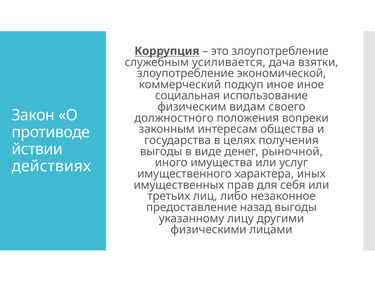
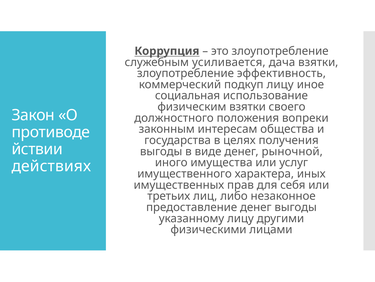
экономической: экономической -> эффективность (281, 73)
подкуп иное: иное -> лицу (280, 84)
физическим видам: видам -> взятки (248, 107)
предоставление назад: назад -> денег (256, 207)
